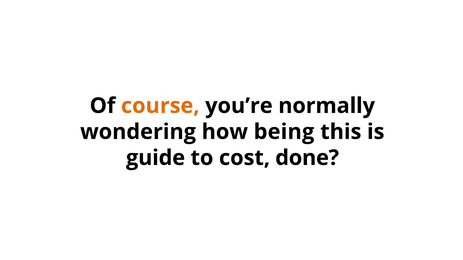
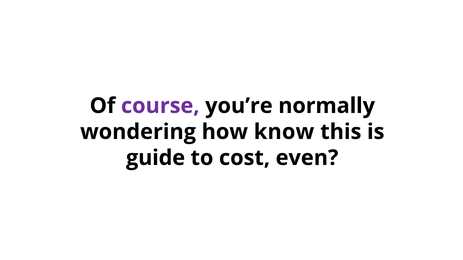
course colour: orange -> purple (160, 106)
being: being -> know (284, 132)
done: done -> even (307, 158)
